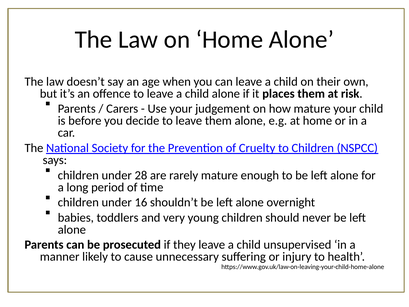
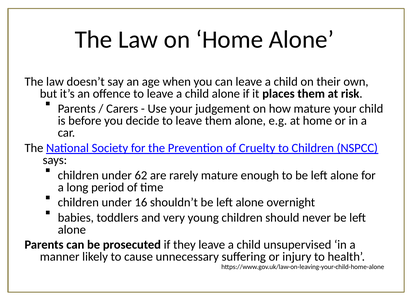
28: 28 -> 62 (141, 175)
